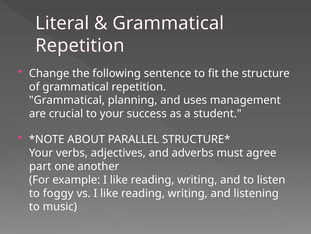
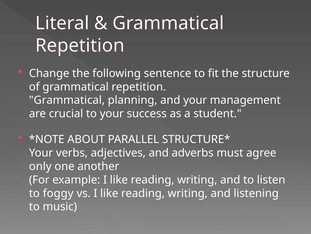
and uses: uses -> your (195, 100)
part: part -> only (40, 166)
